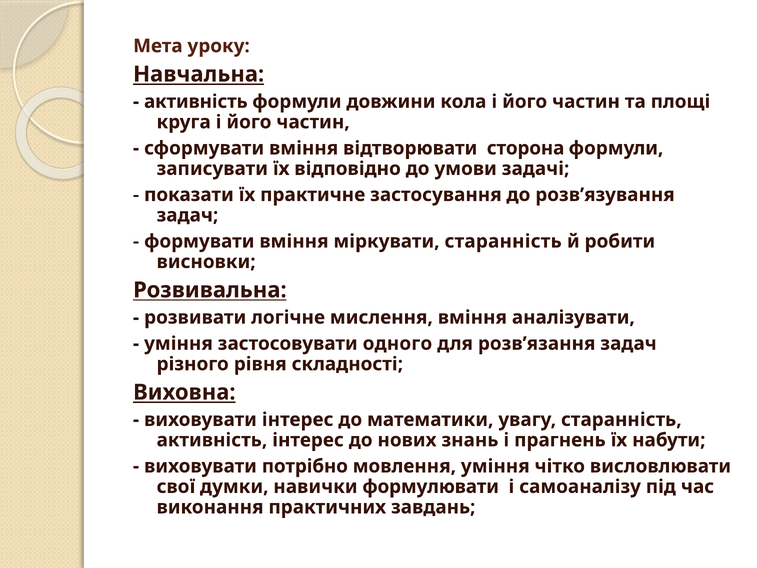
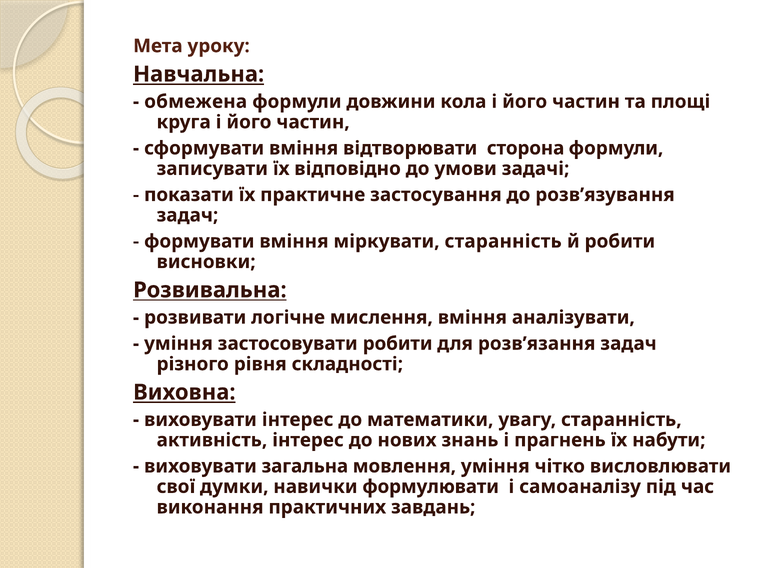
активність: активність -> обмежена (196, 102)
застосовувати одного: одного -> робити (398, 343)
потрібно: потрібно -> загальна (305, 466)
